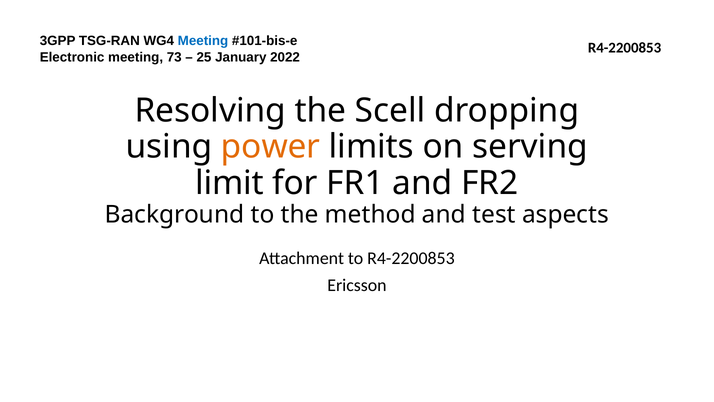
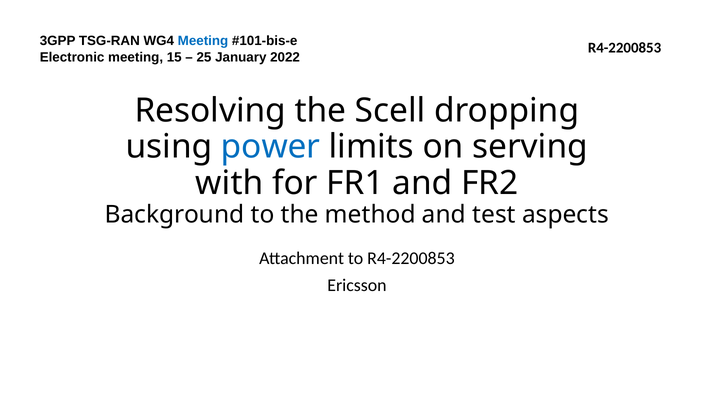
73: 73 -> 15 (174, 57)
power colour: orange -> blue (271, 147)
limit: limit -> with (229, 183)
